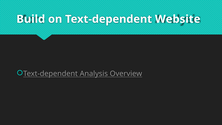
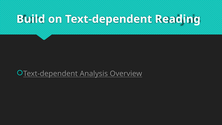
Website: Website -> Reading (178, 19)
